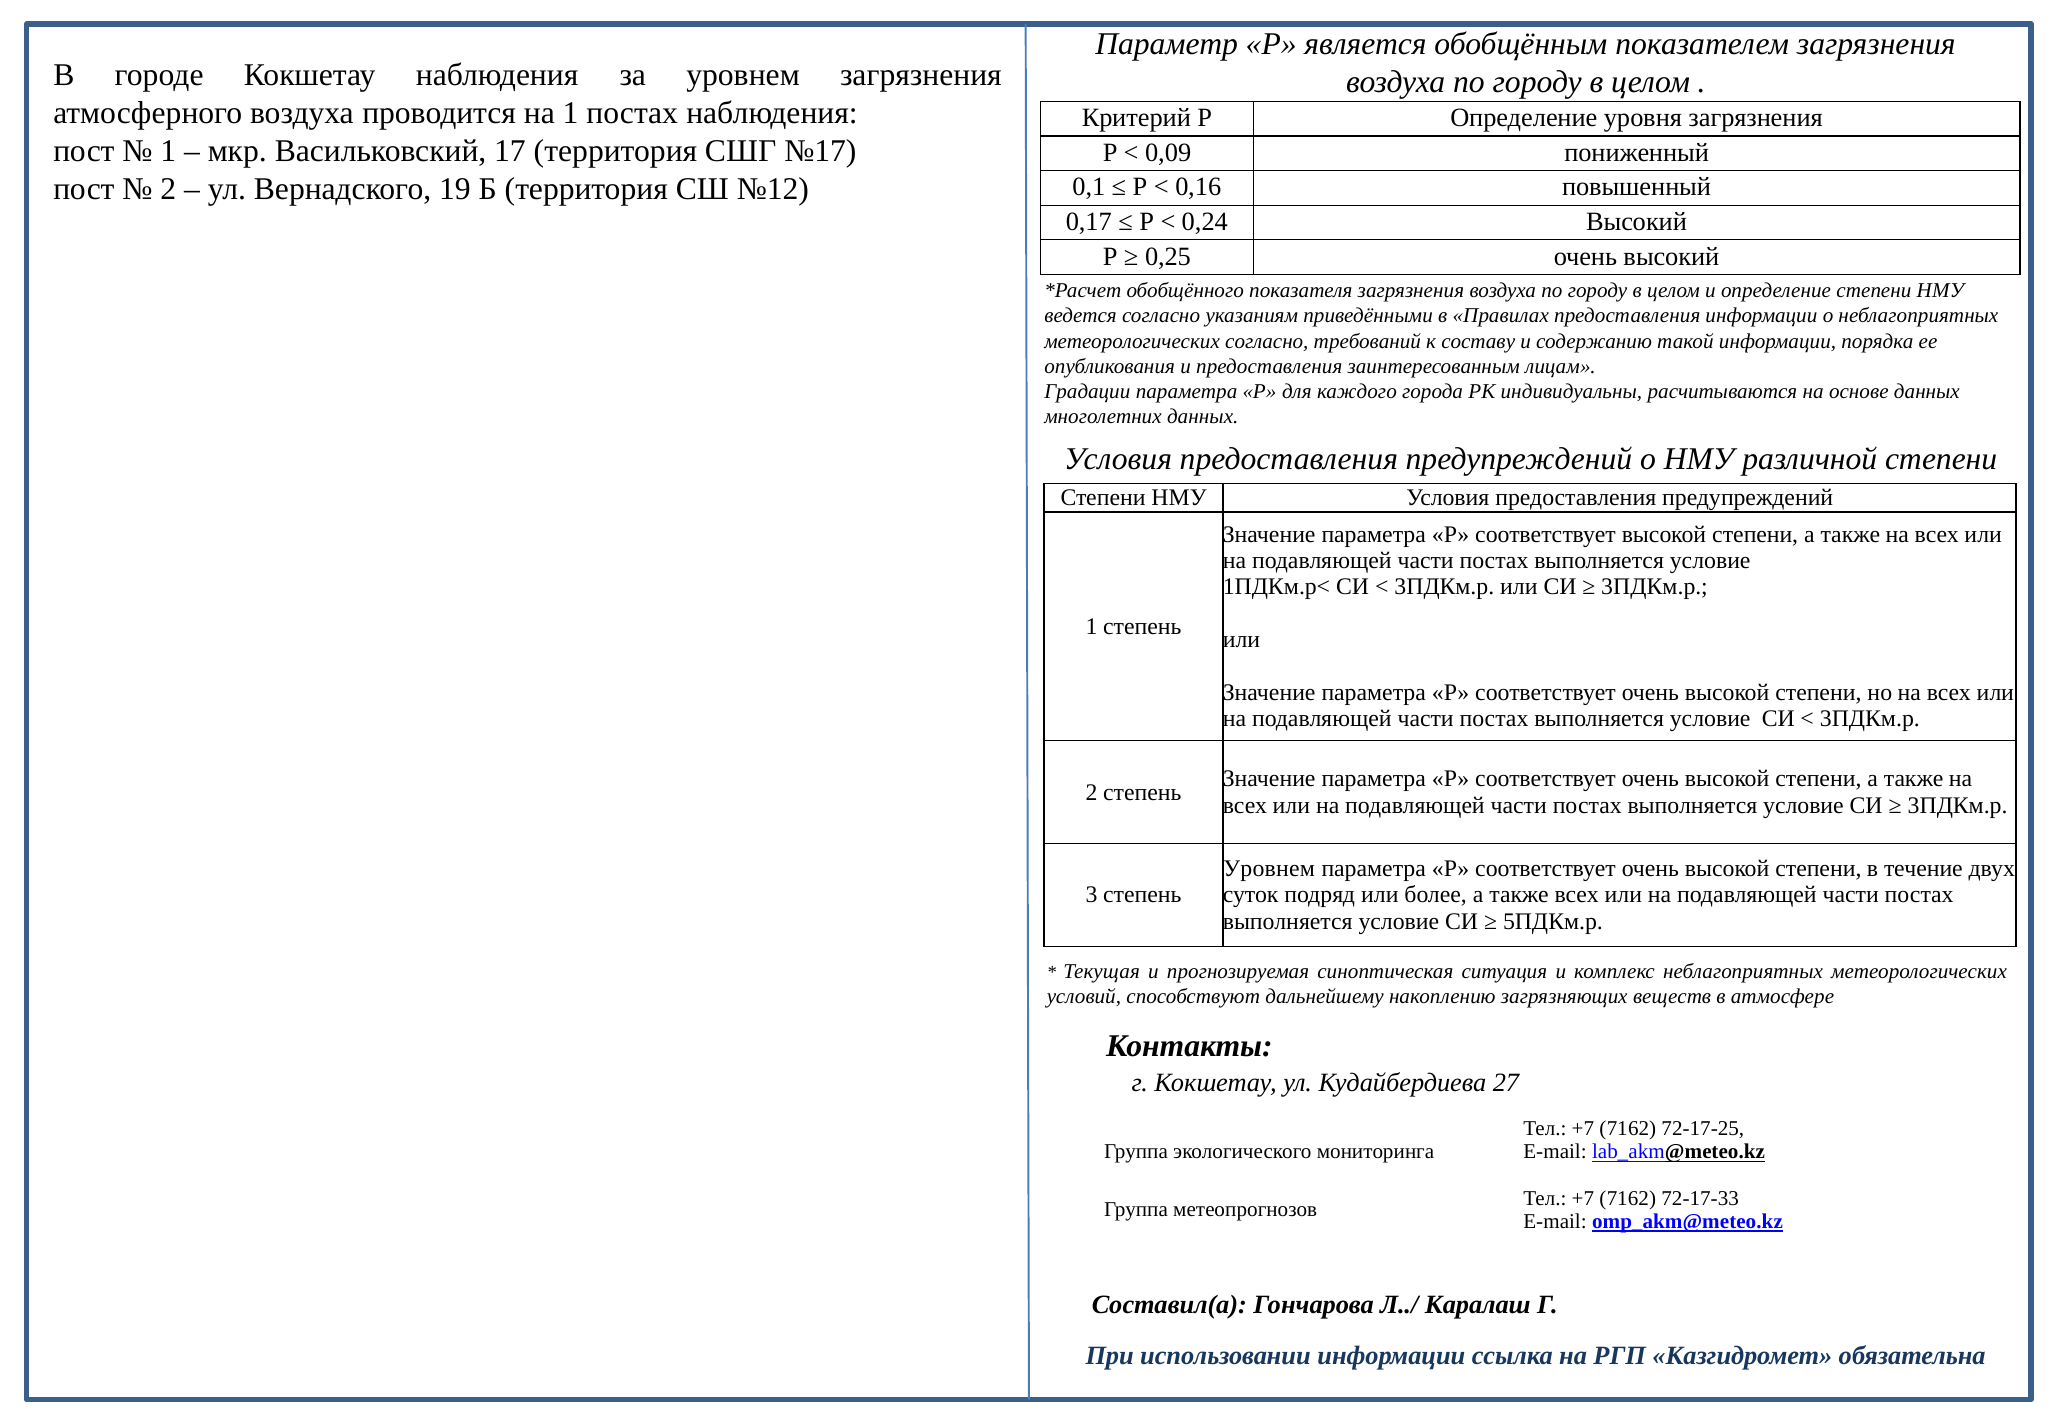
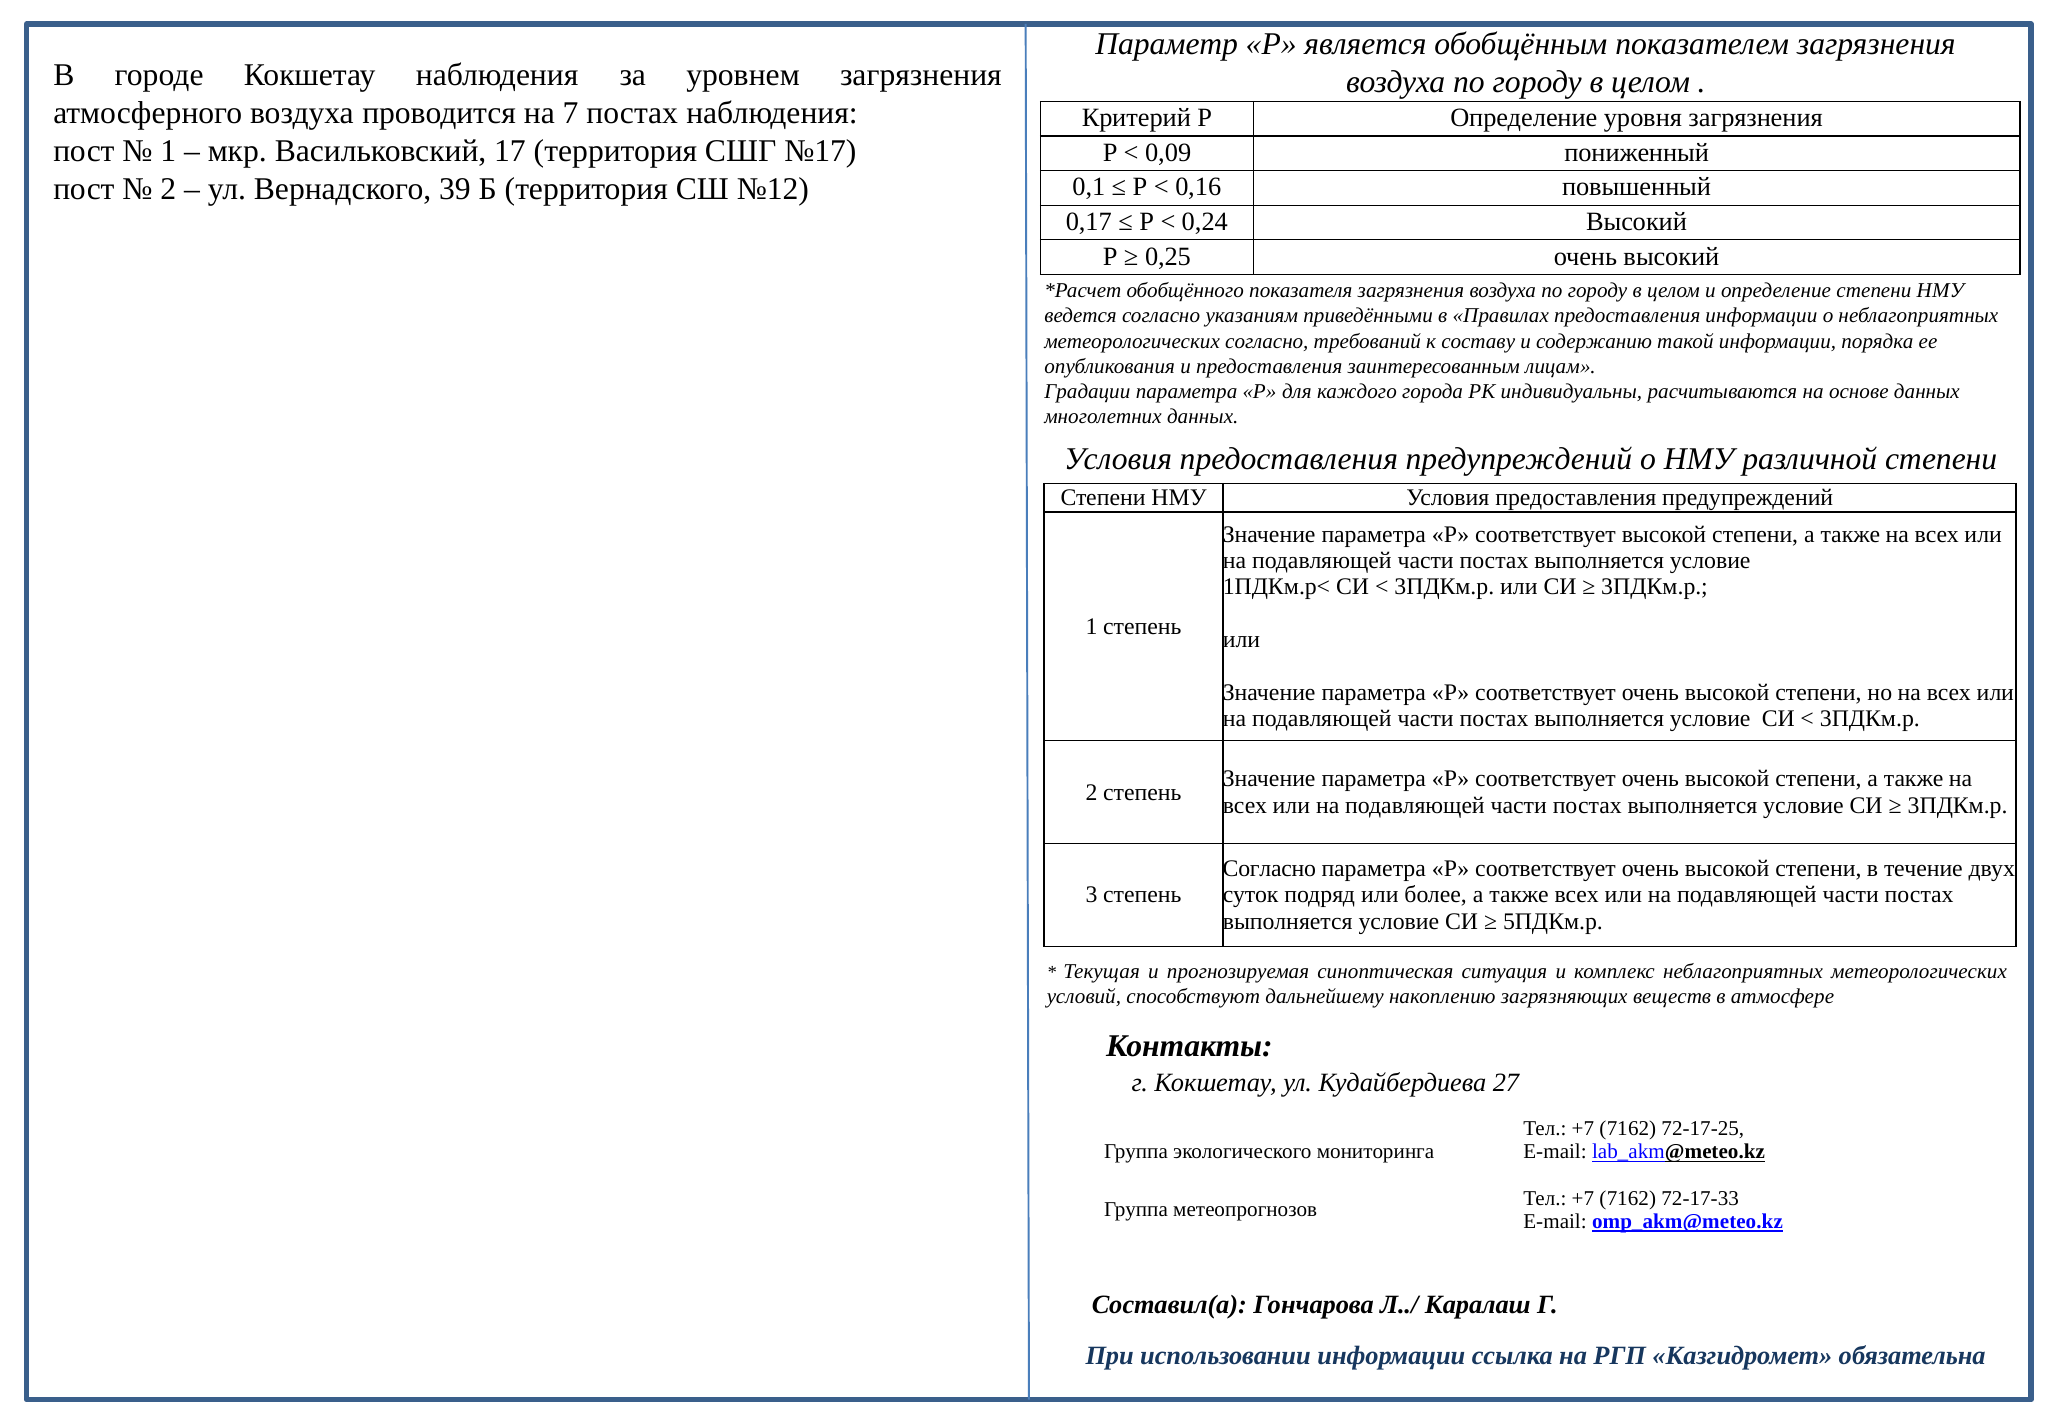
на 1: 1 -> 7 (571, 113)
19: 19 -> 39 (455, 189)
Уровнем: Уровнем -> Согласно (1269, 869)
